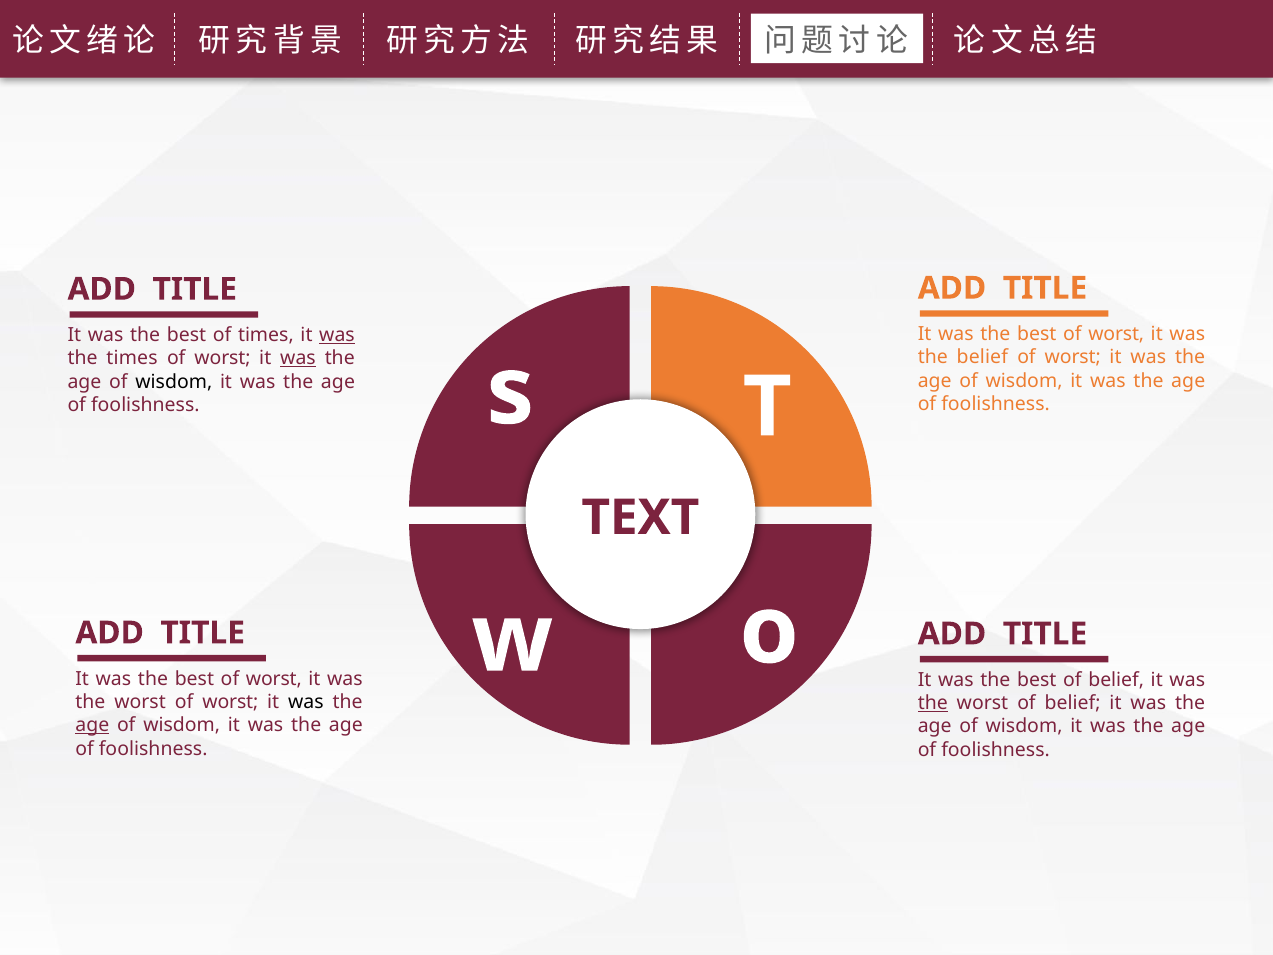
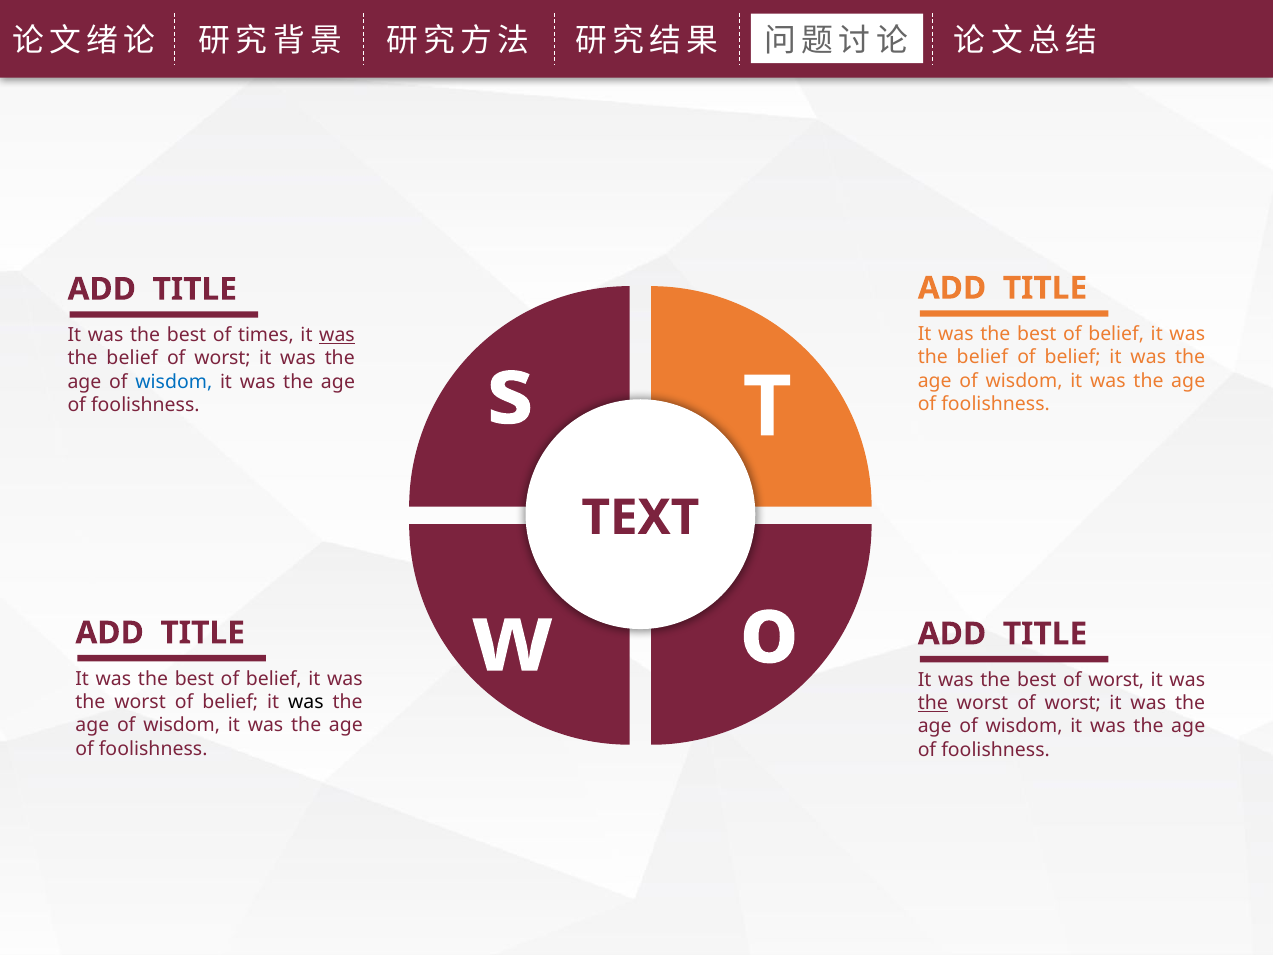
worst: worst -> belief (1116, 334)
worst: worst -> belief (1073, 357)
times: times -> belief (132, 358)
was underline: present -> none (298, 358)
wisdom colour: black -> blue (174, 382)
worst: worst -> belief (274, 679)
best of belief: belief -> worst (1116, 680)
worst of worst: worst -> belief (230, 702)
worst of belief: belief -> worst (1073, 703)
age underline: present -> none (92, 725)
